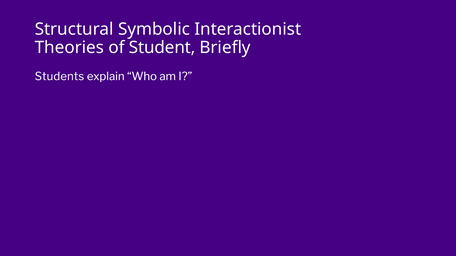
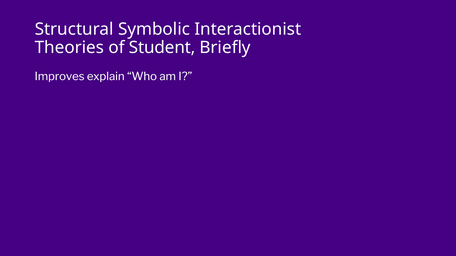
Students: Students -> Improves (60, 77)
